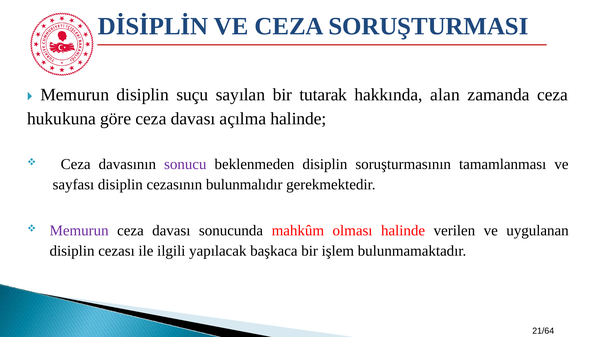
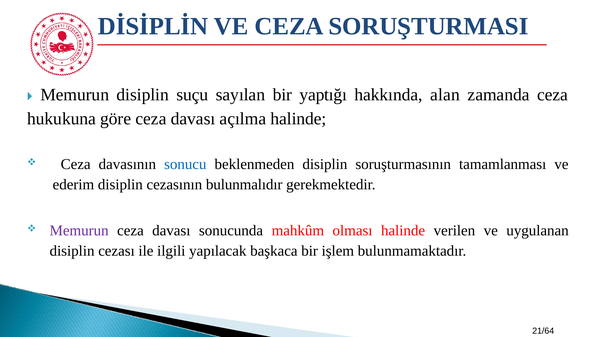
tutarak: tutarak -> yaptığı (323, 95)
sonucu colour: purple -> blue (185, 164)
sayfası: sayfası -> ederim (73, 185)
